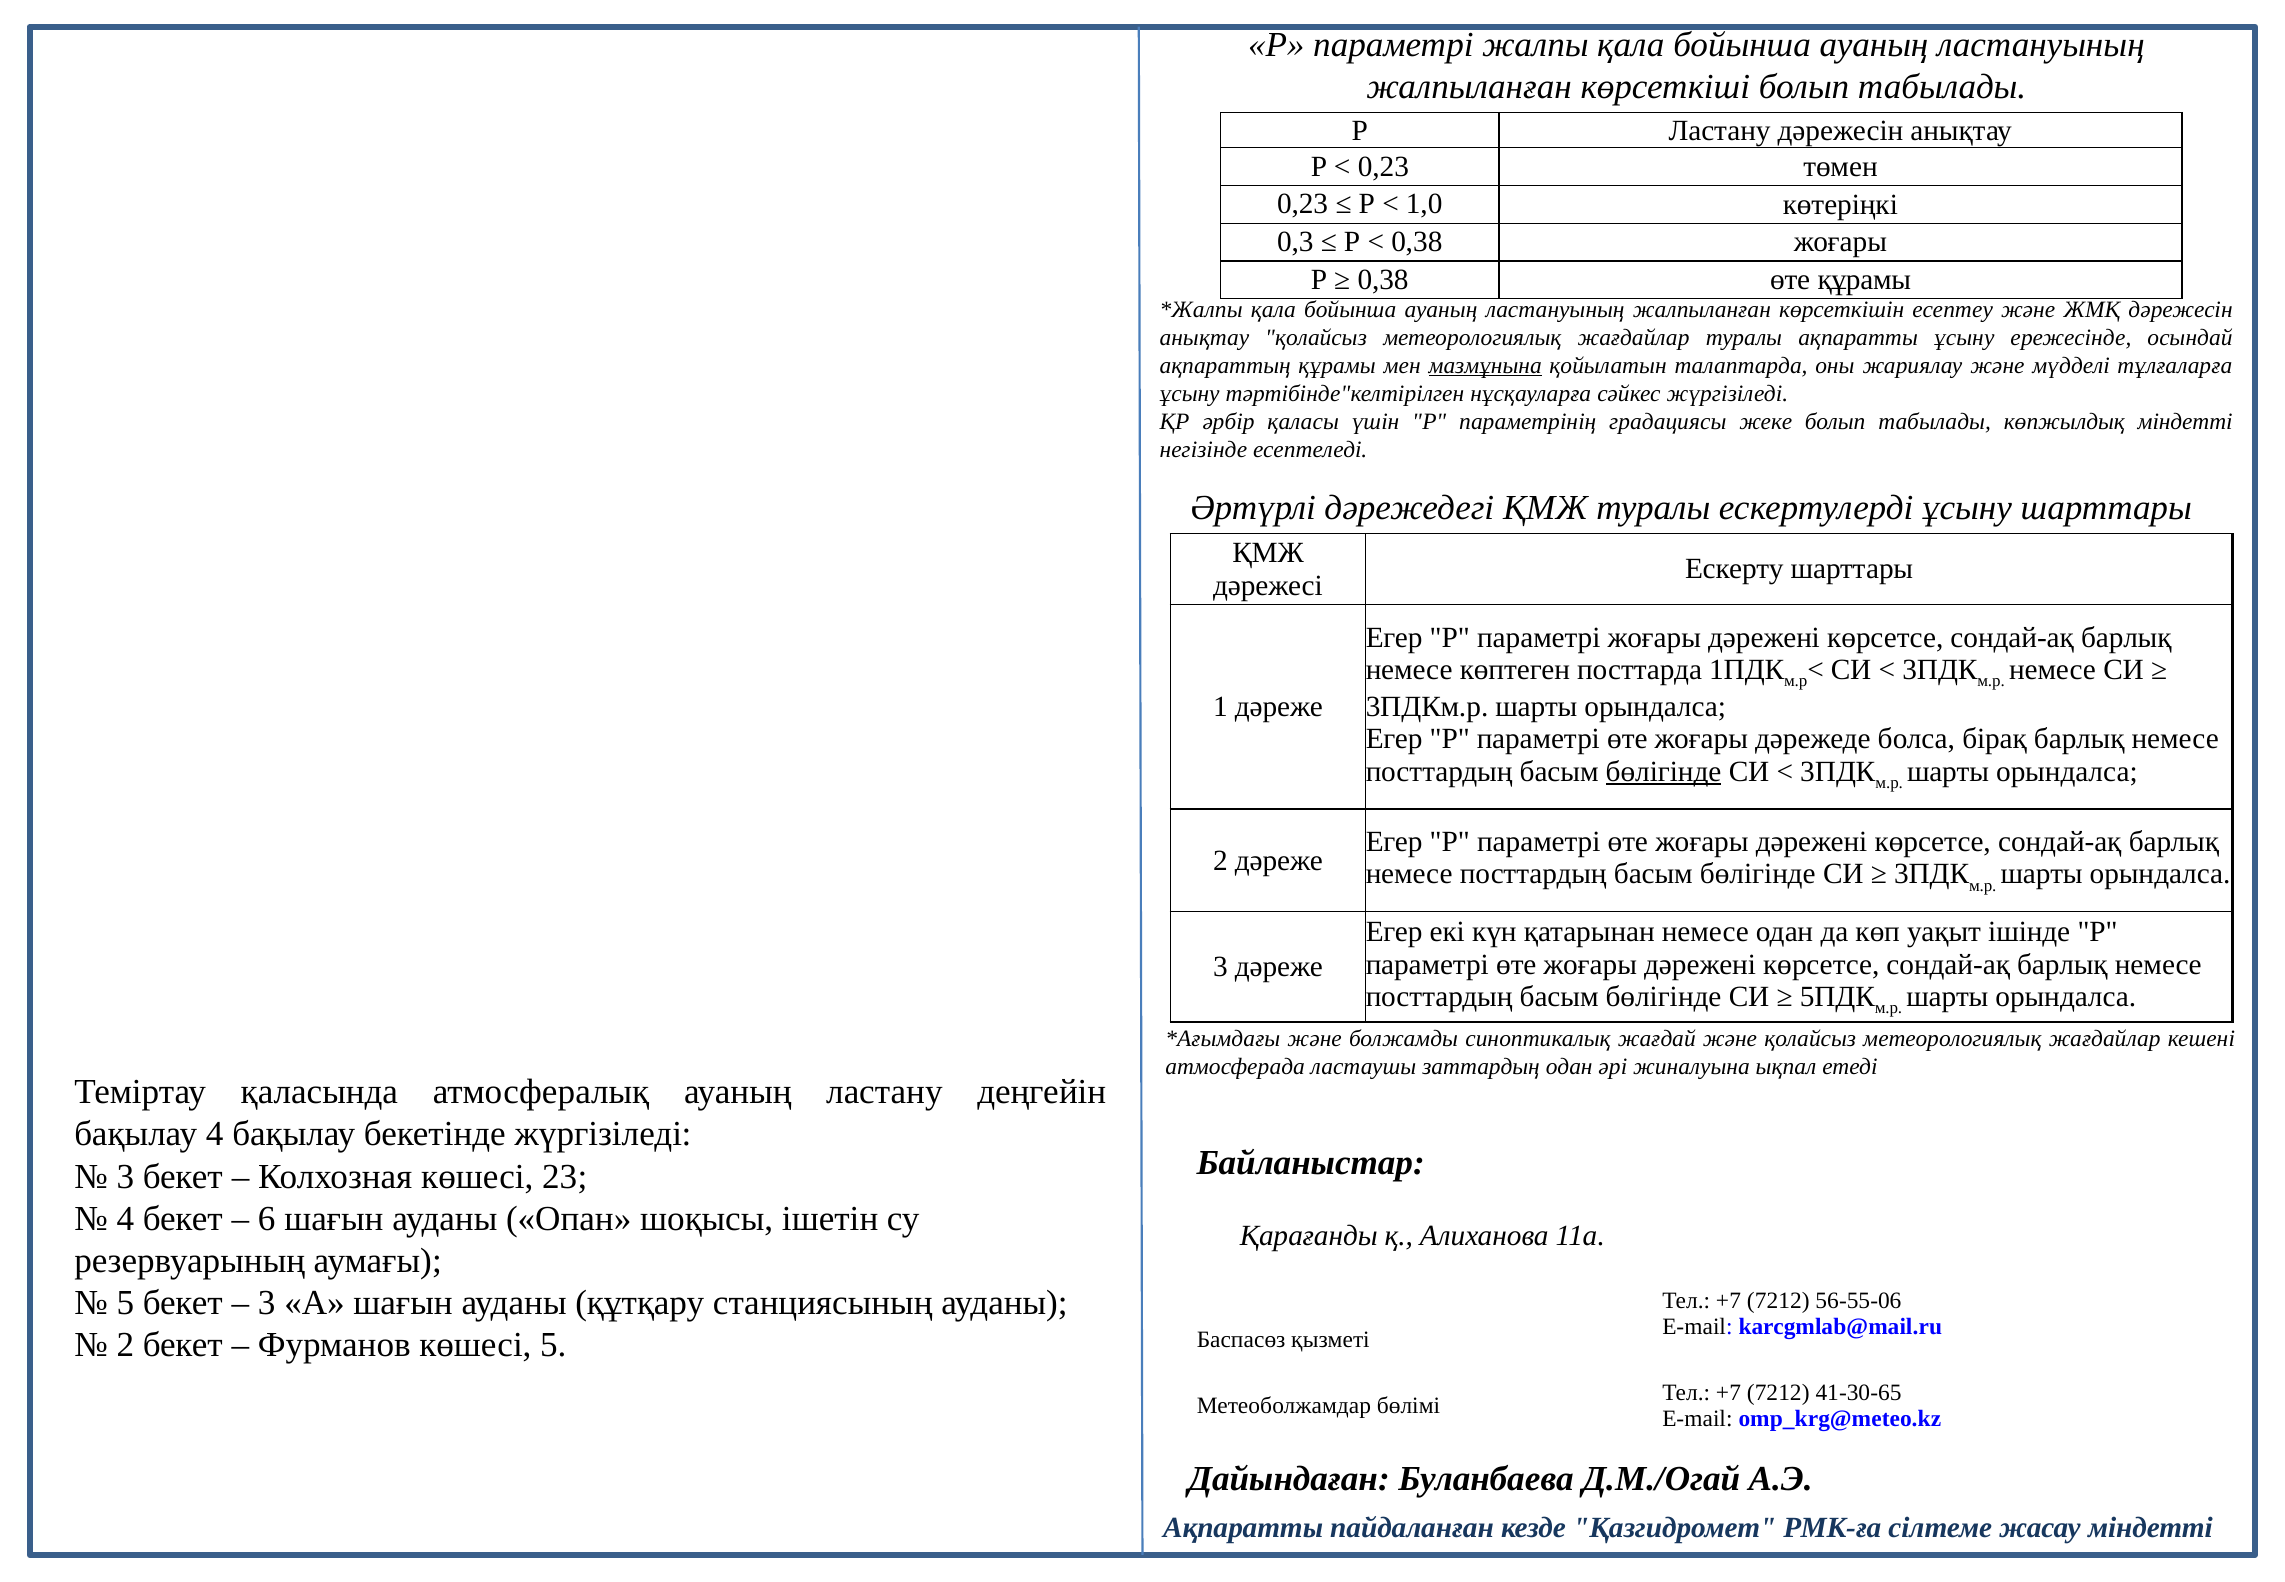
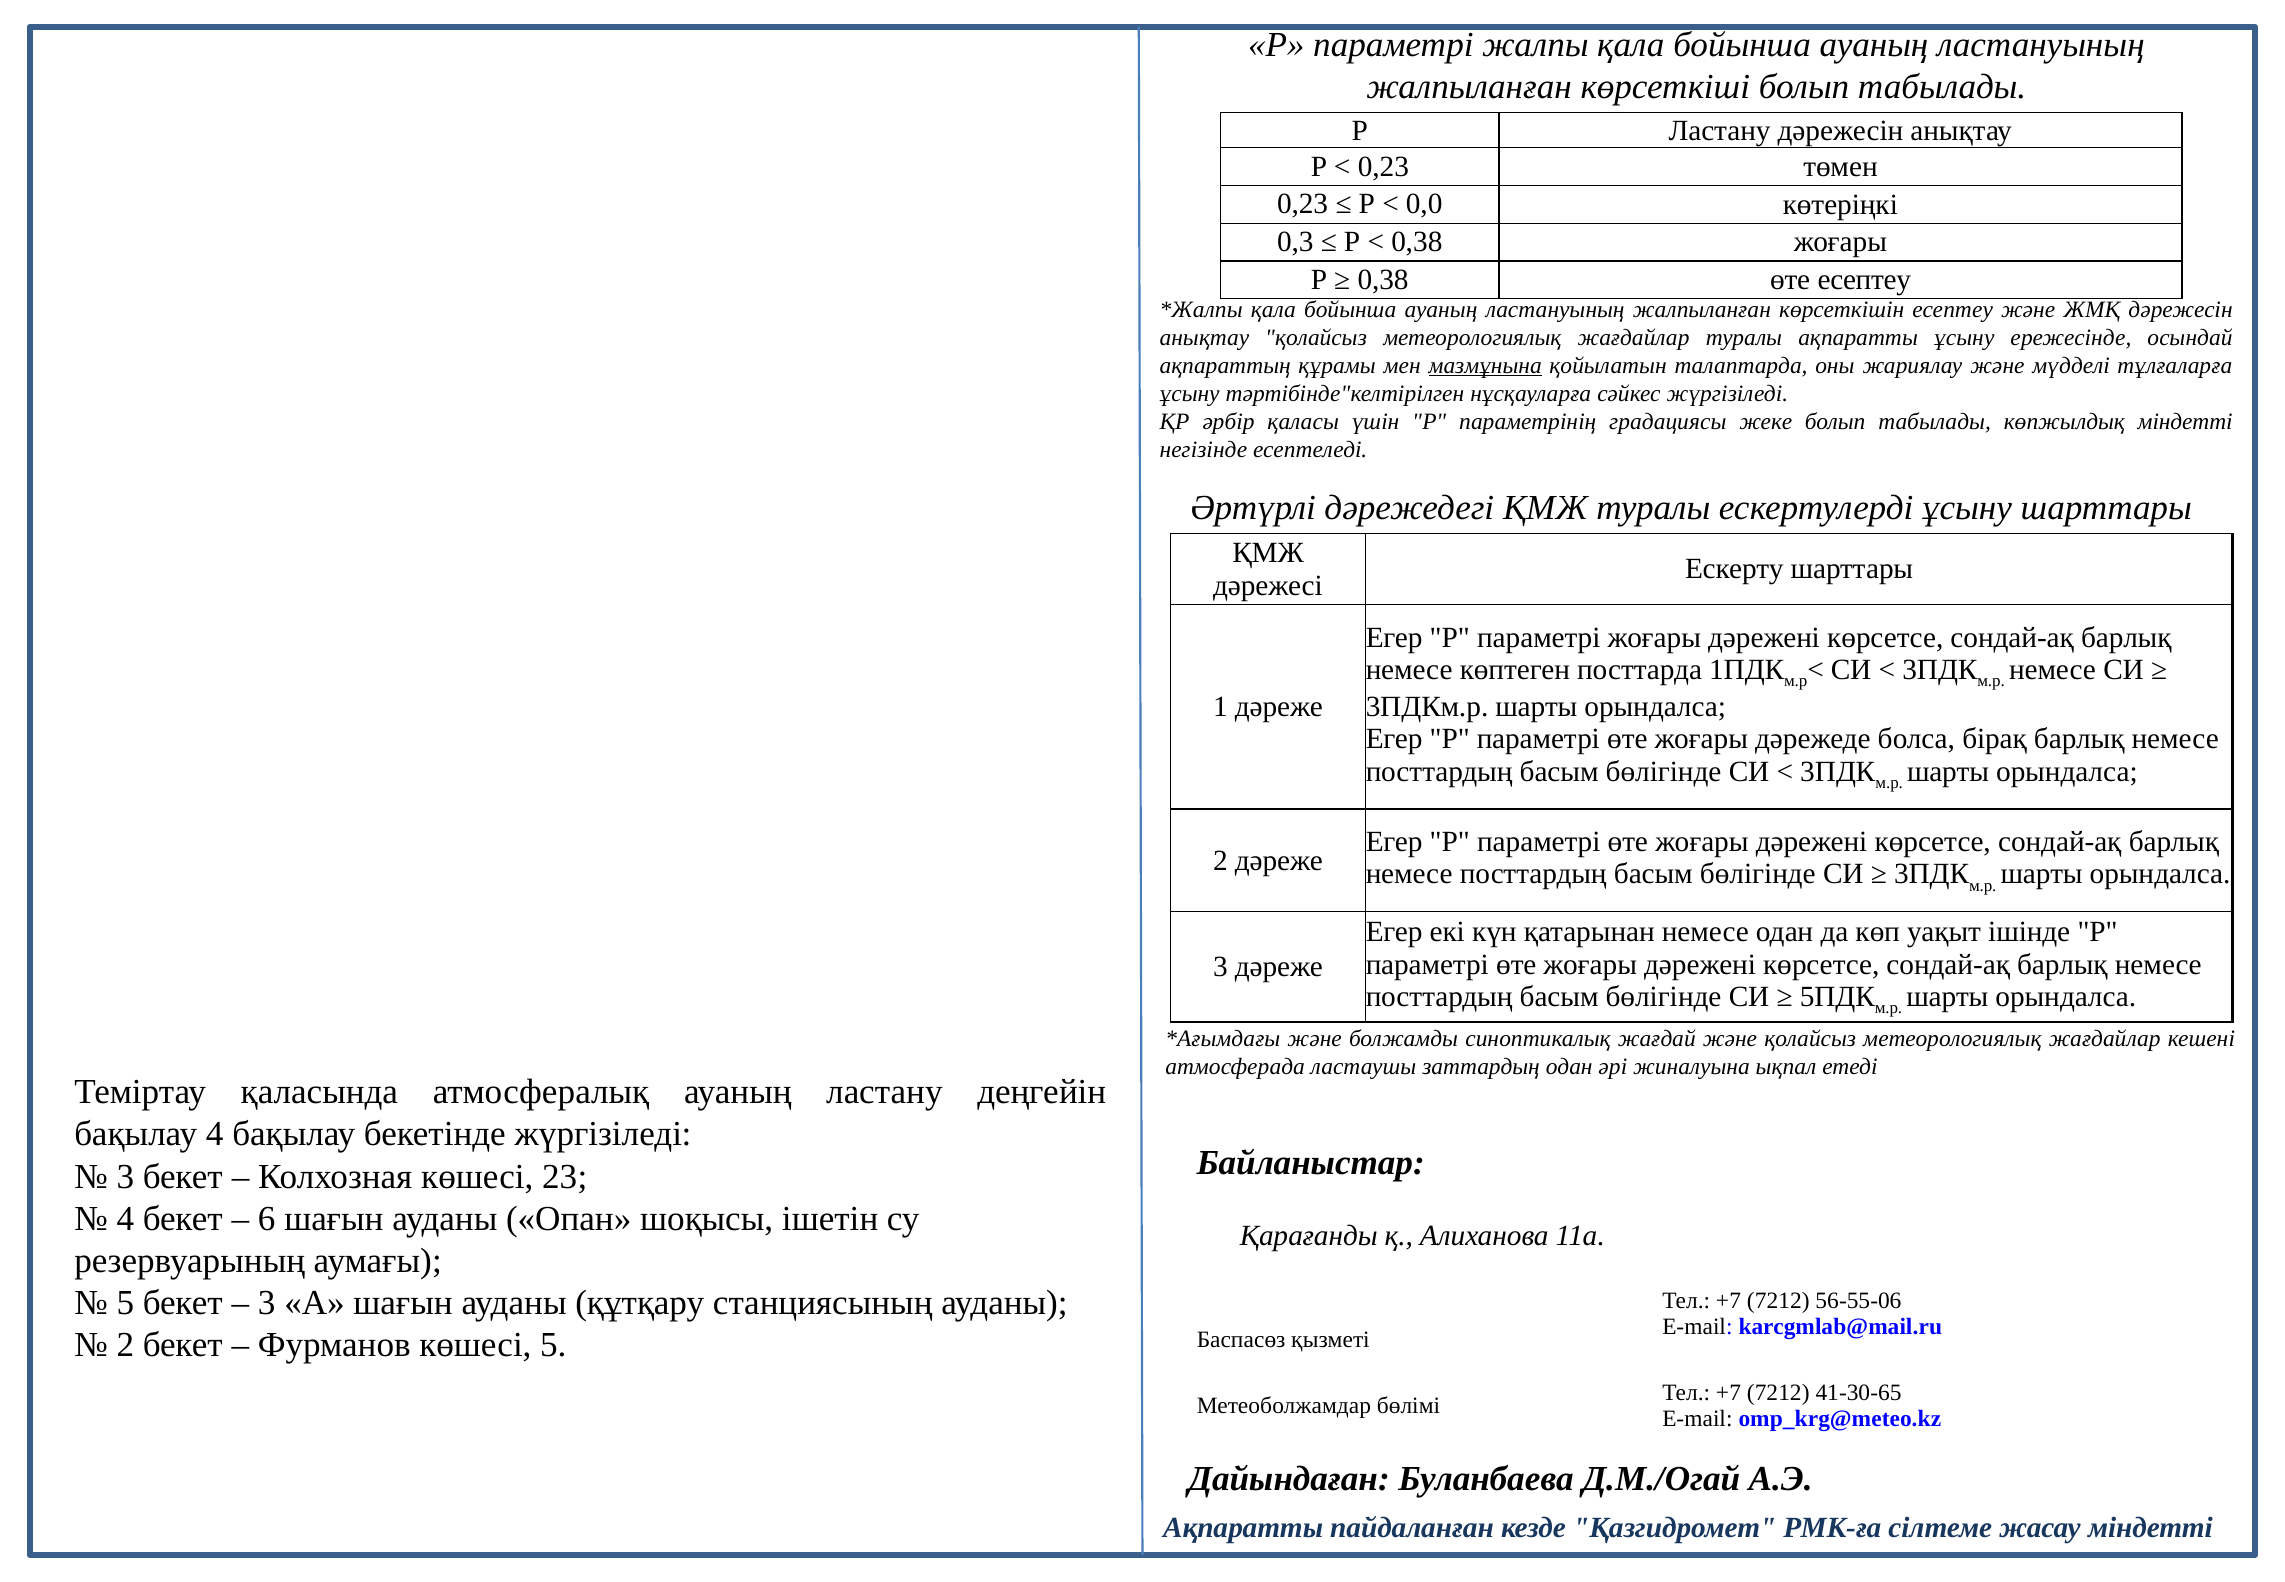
1,0: 1,0 -> 0,0 (1424, 204)
өте құрамы: құрамы -> есептеу (1864, 280)
бөлігінде underline: present -> none (1664, 771)
